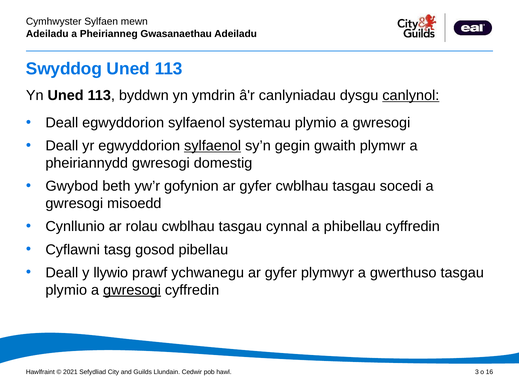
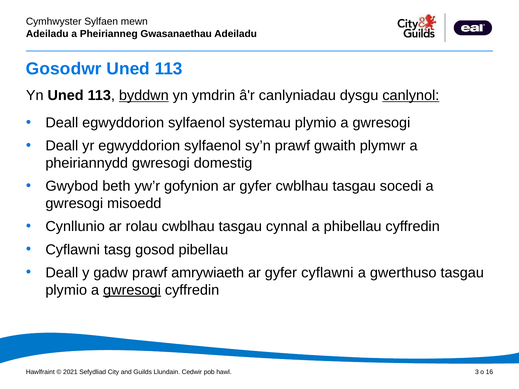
Swyddog: Swyddog -> Gosodwr (64, 69)
byddwn underline: none -> present (144, 95)
sylfaenol underline: present -> none (213, 146)
sy’n gegin: gegin -> prawf (292, 146)
llywio: llywio -> gadw (111, 273)
ychwanegu: ychwanegu -> amrywiaeth (208, 273)
gyfer plymwyr: plymwyr -> cyflawni (327, 273)
